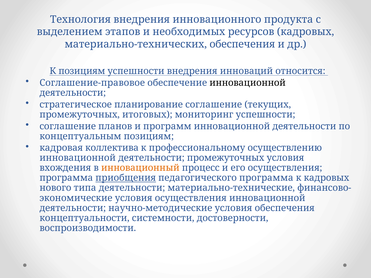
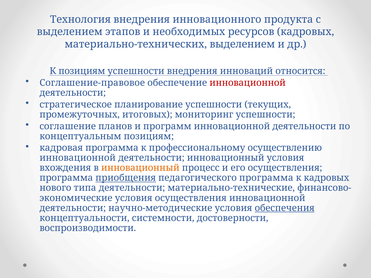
материально-технических обеспечения: обеспечения -> выделением (242, 44)
инновационной colour: black -> red (248, 83)
планирование соглашение: соглашение -> успешности (214, 105)
кадровая коллектива: коллектива -> программа (112, 148)
деятельности промежуточных: промежуточных -> инновационный (226, 158)
обеспечения underline: none -> present (285, 208)
